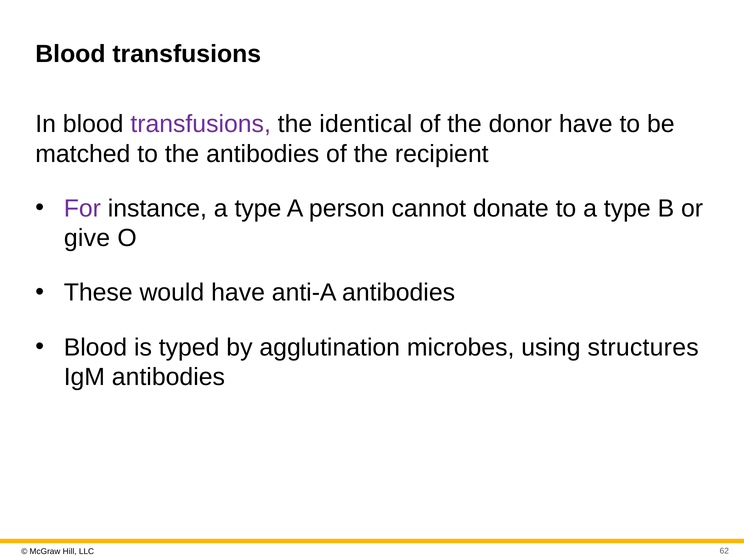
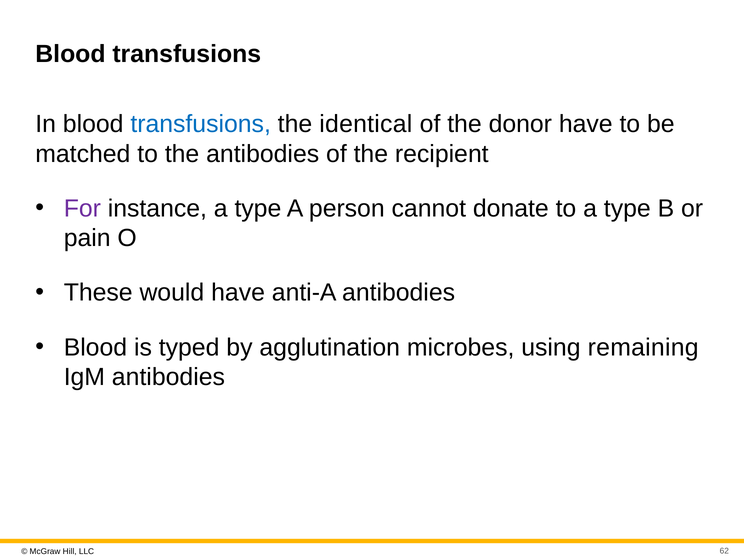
transfusions colour: purple -> blue (201, 124)
give: give -> pain (87, 238)
structures: structures -> remaining (643, 347)
